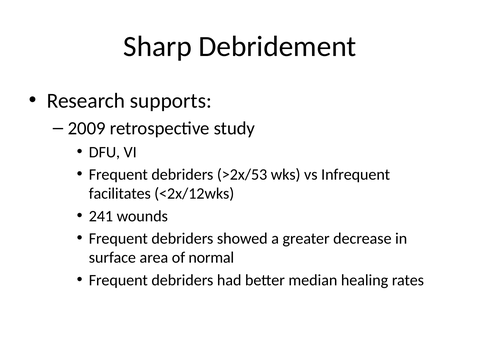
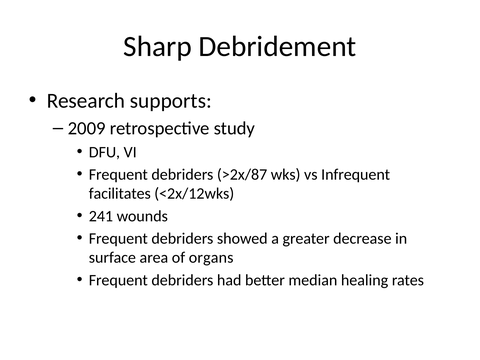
>2x/53: >2x/53 -> >2x/87 (242, 174)
normal: normal -> organs (211, 258)
